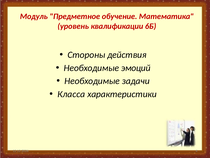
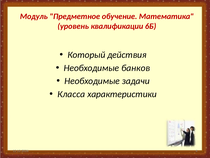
Стороны: Стороны -> Который (86, 55)
эмоций: эмоций -> банков (136, 68)
